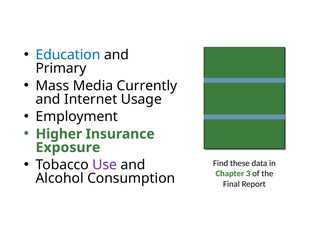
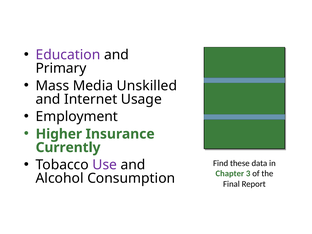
Education colour: blue -> purple (68, 55)
Currently: Currently -> Unskilled (147, 86)
Exposure: Exposure -> Currently (68, 147)
